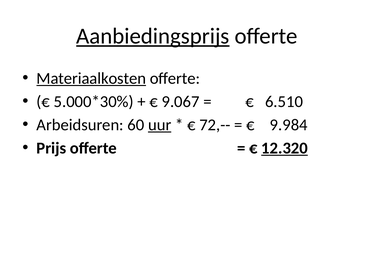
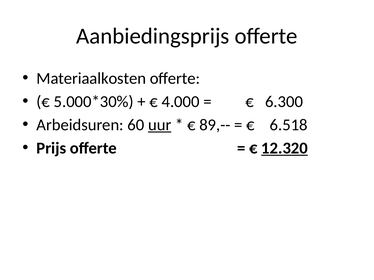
Aanbiedingsprijs underline: present -> none (153, 36)
Materiaalkosten underline: present -> none (91, 78)
9.067: 9.067 -> 4.000 (181, 102)
6.510: 6.510 -> 6.300 (284, 102)
72,--: 72,-- -> 89,-- (215, 125)
9.984: 9.984 -> 6.518 (289, 125)
